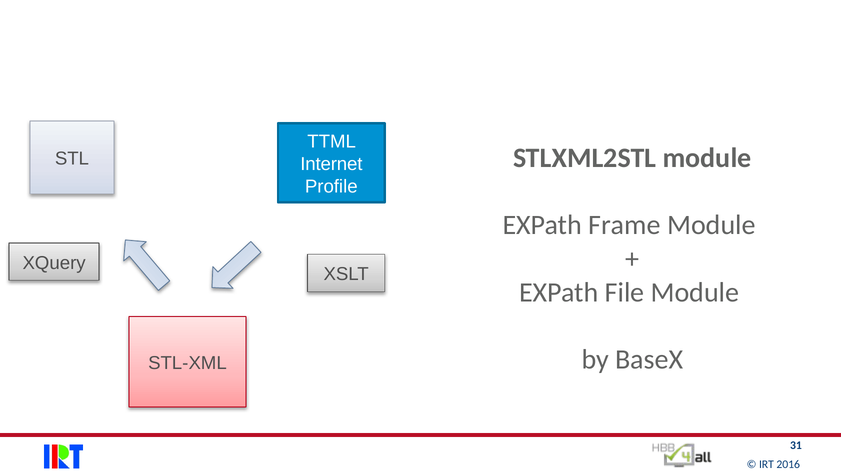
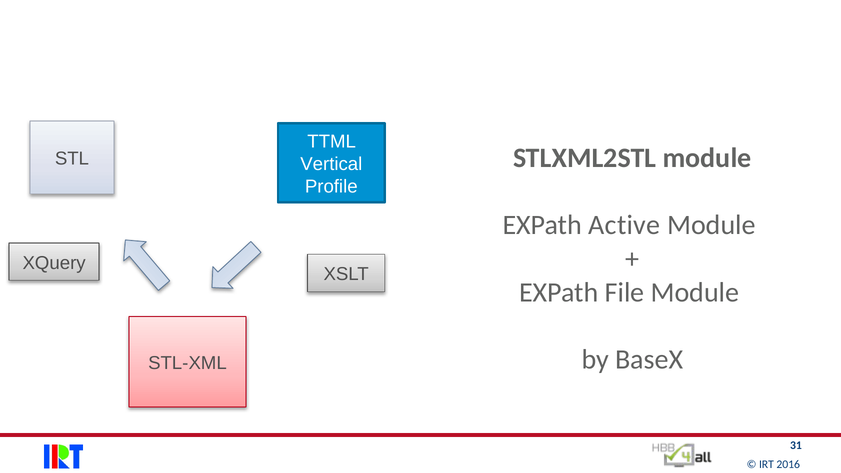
Internet: Internet -> Vertical (331, 164)
Frame: Frame -> Active (624, 225)
